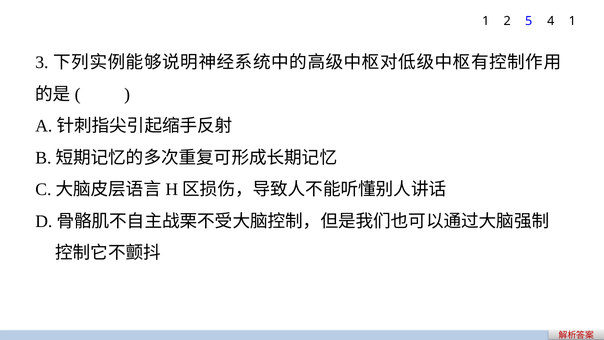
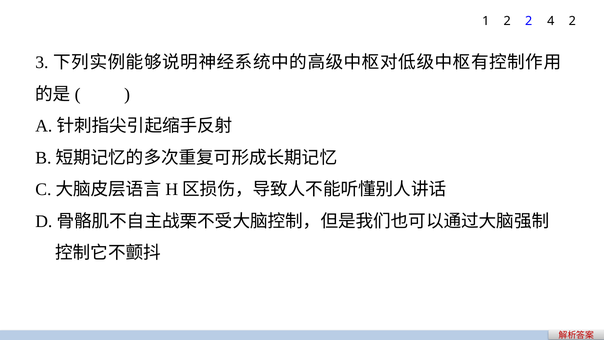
2 5: 5 -> 2 (529, 21)
4 1: 1 -> 2 (572, 21)
